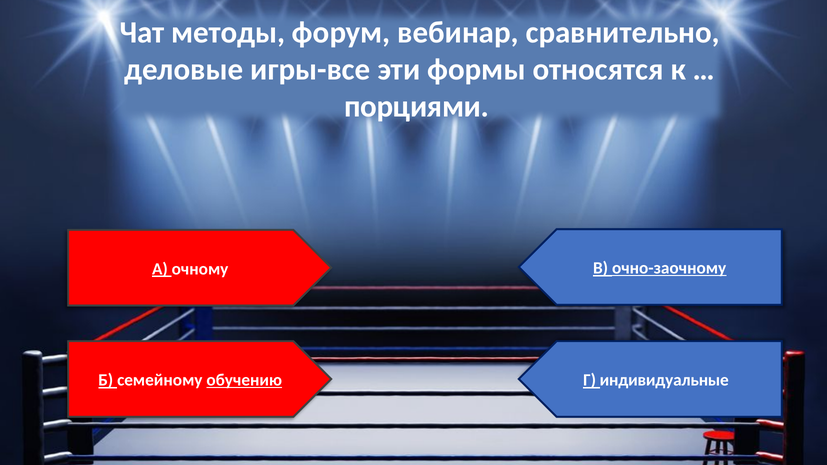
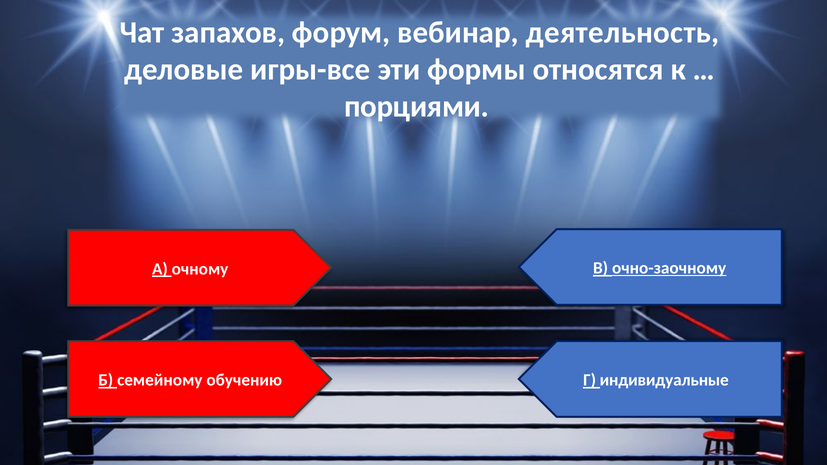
методы: методы -> запахов (228, 32)
сравнительно: сравнительно -> деятельность (623, 32)
обучению underline: present -> none (244, 380)
